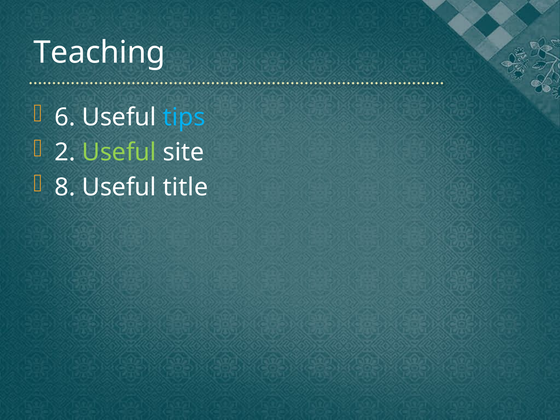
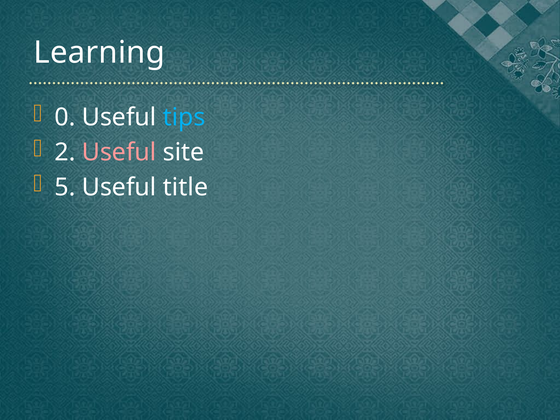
Teaching: Teaching -> Learning (99, 52)
6: 6 -> 0 (65, 117)
Useful colour: light green -> pink (119, 152)
8: 8 -> 5 (65, 187)
